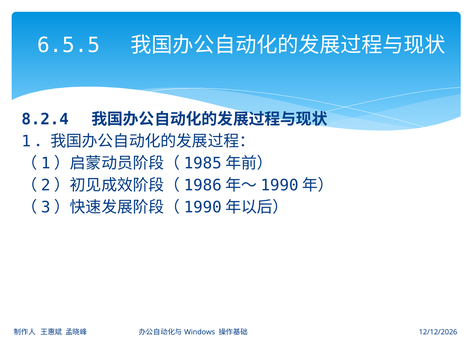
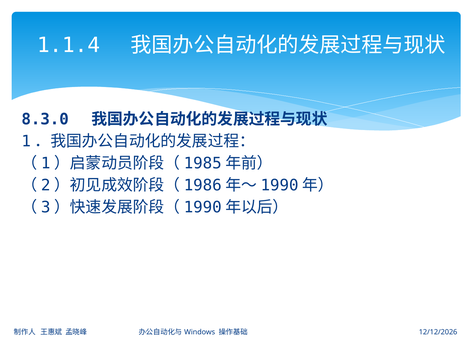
6.5.5: 6.5.5 -> 1.1.4 (69, 45)
8.2.4: 8.2.4 -> 8.3.0 (45, 119)
